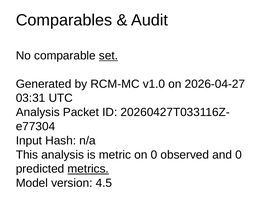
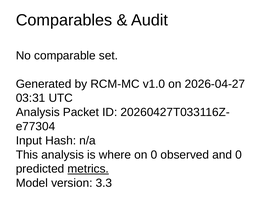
set underline: present -> none (108, 56)
metric: metric -> where (115, 155)
4.5: 4.5 -> 3.3 (104, 183)
